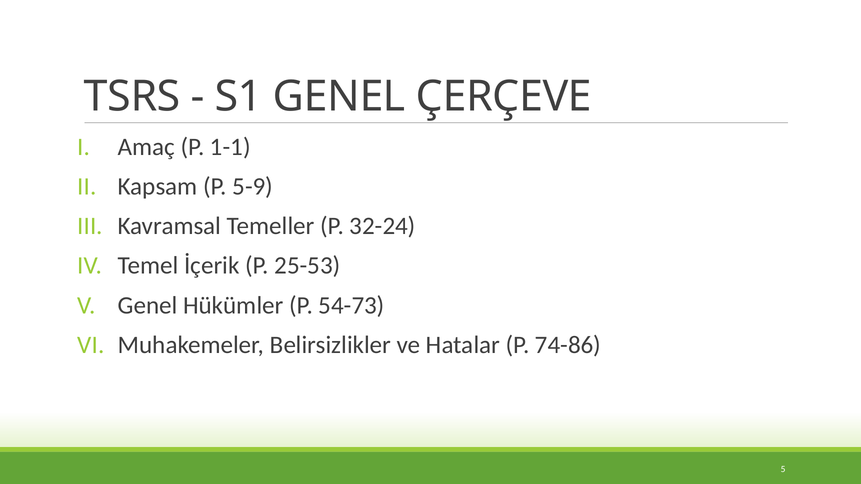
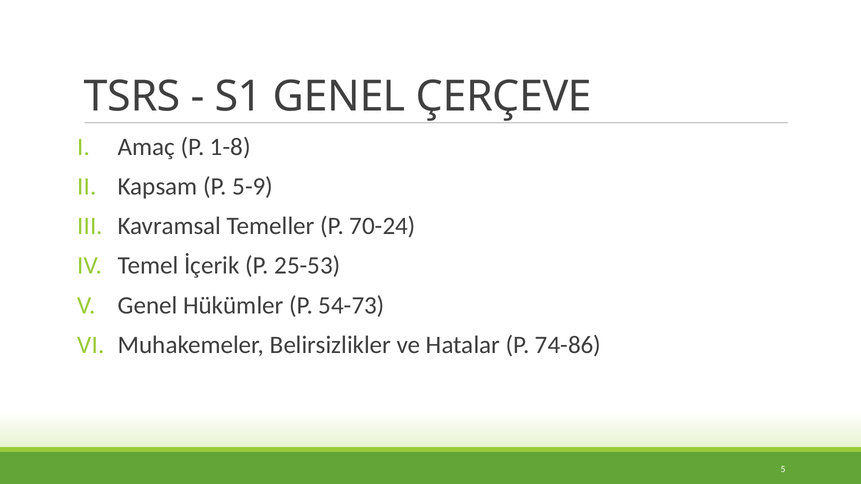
1-1: 1-1 -> 1-8 (230, 147)
32-24: 32-24 -> 70-24 (383, 226)
